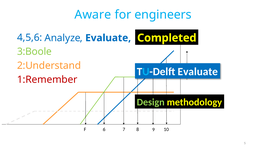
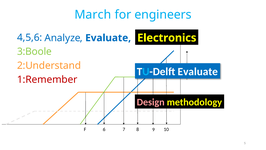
Aware: Aware -> March (93, 15)
Completed: Completed -> Electronics (167, 38)
Design colour: light green -> pink (151, 102)
